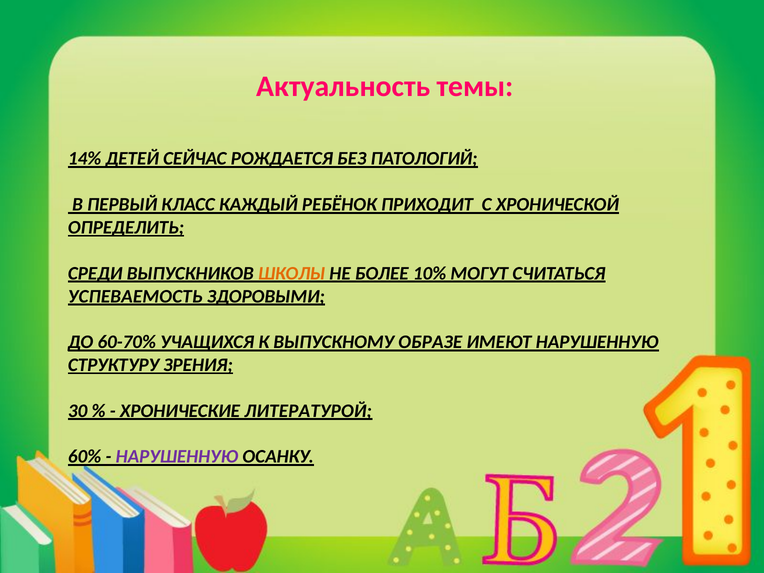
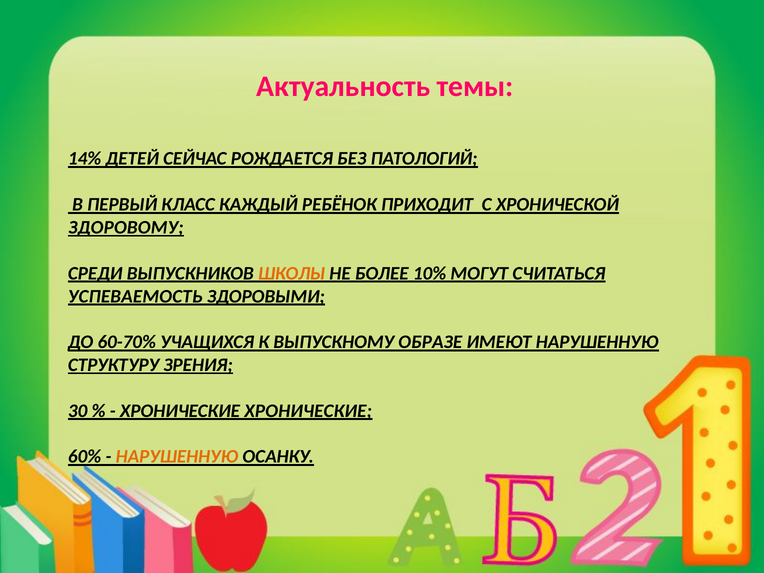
ОПРЕДЕЛИТЬ: ОПРЕДЕЛИТЬ -> ЗДОРОВОМУ (126, 227)
ХРОНИЧЕСКИЕ ЛИТЕРАТУРОЙ: ЛИТЕРАТУРОЙ -> ХРОНИЧЕСКИЕ (308, 411)
НАРУШЕННУЮ colour: purple -> orange (177, 457)
